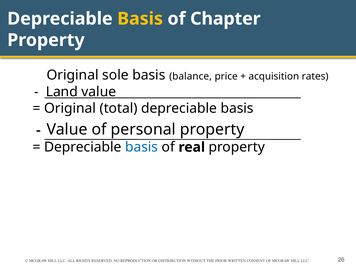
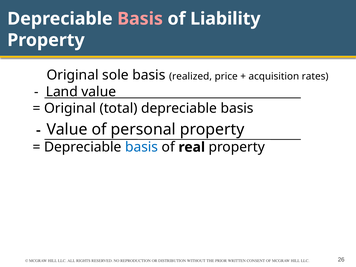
Basis colour: yellow -> pink (140, 19)
Chapter: Chapter -> Liability (225, 19)
balance: balance -> realized (191, 76)
